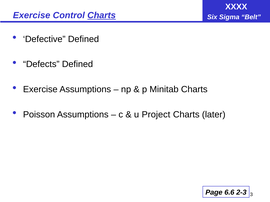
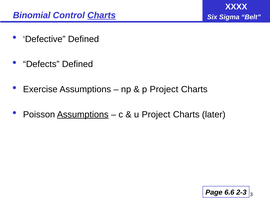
Exercise: Exercise -> Binomial (32, 15)
p Minitab: Minitab -> Project (164, 90)
Assumptions underline: none -> present (83, 115)
